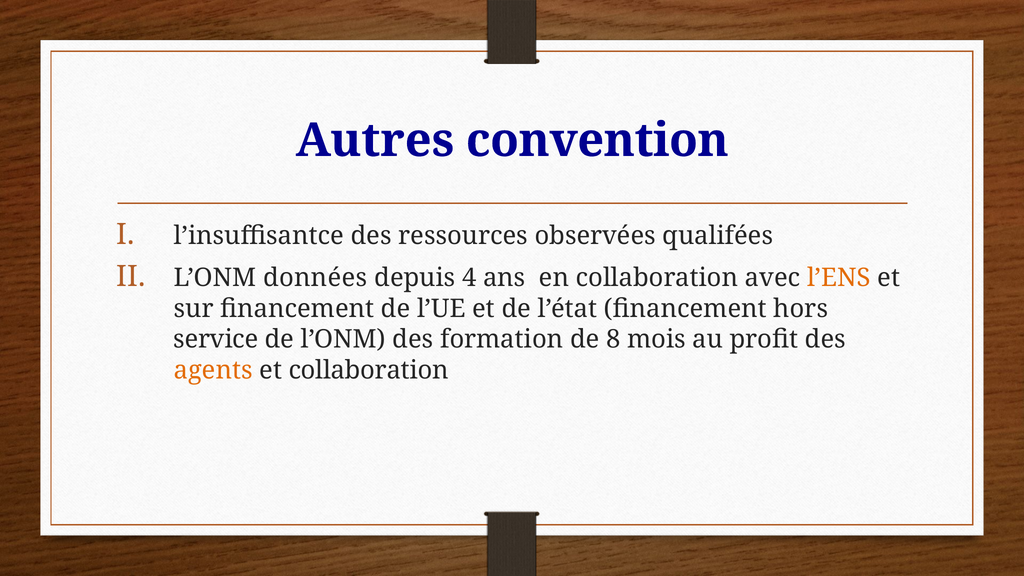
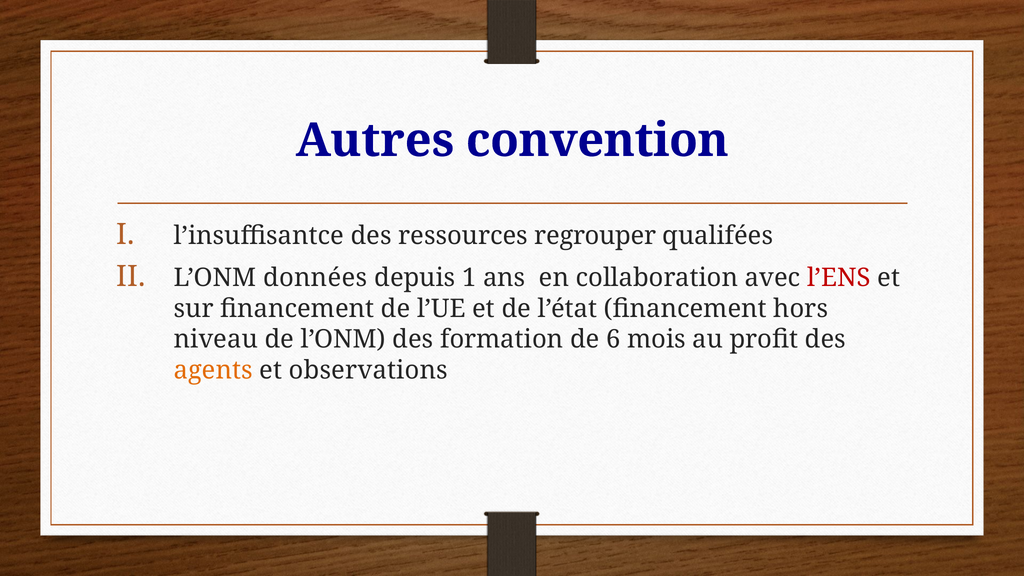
observées: observées -> regrouper (595, 236)
4: 4 -> 1 (469, 278)
l’ENS colour: orange -> red (839, 278)
service: service -> niveau (216, 339)
8: 8 -> 6 (613, 339)
et collaboration: collaboration -> observations (368, 370)
